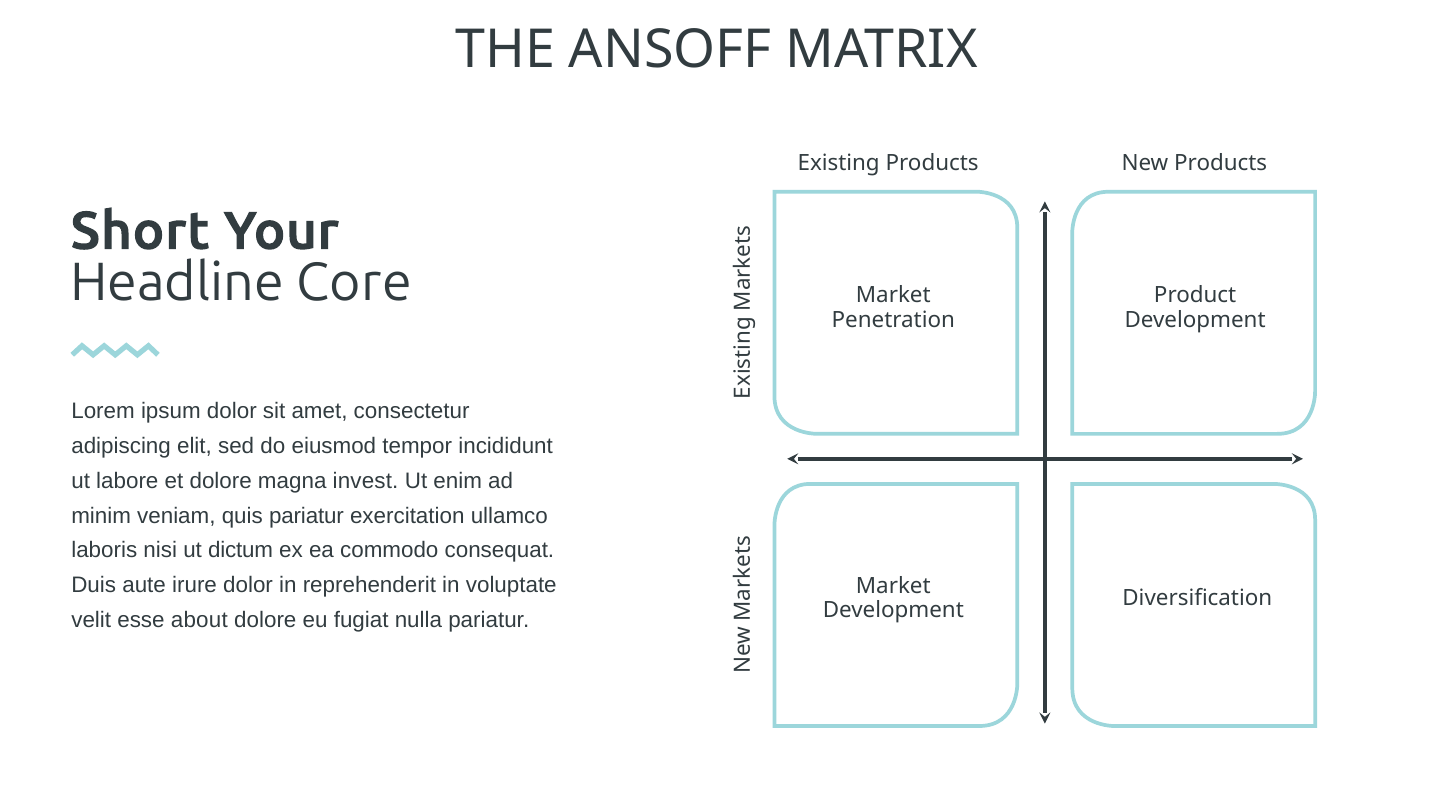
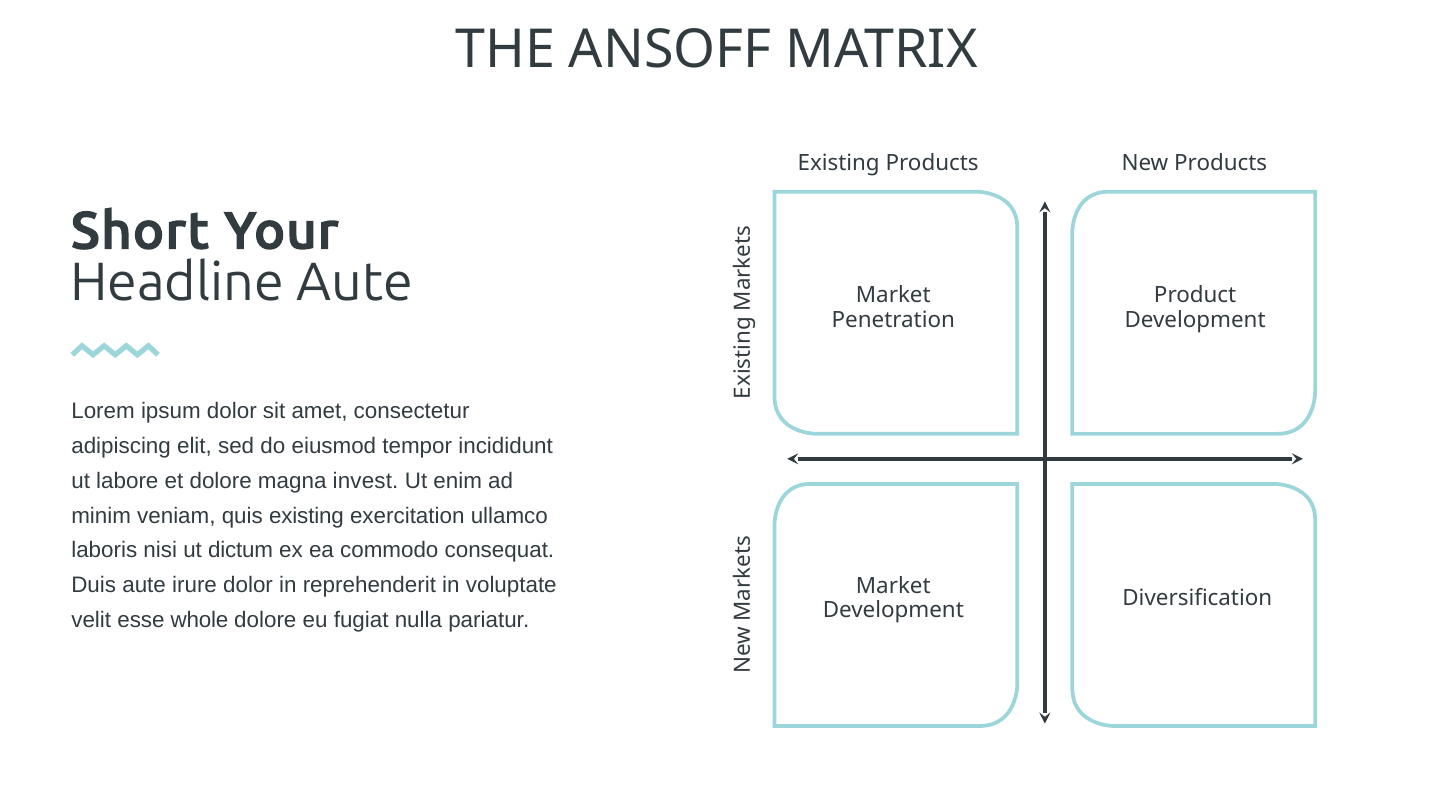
Headline Core: Core -> Aute (355, 283)
quis pariatur: pariatur -> existing (306, 516)
about: about -> whole (200, 621)
